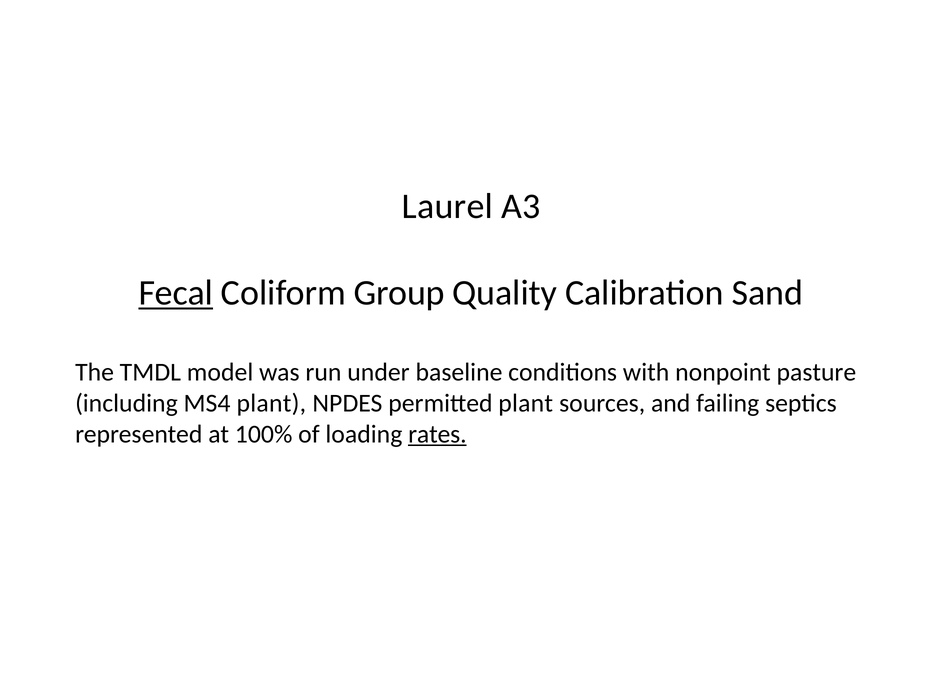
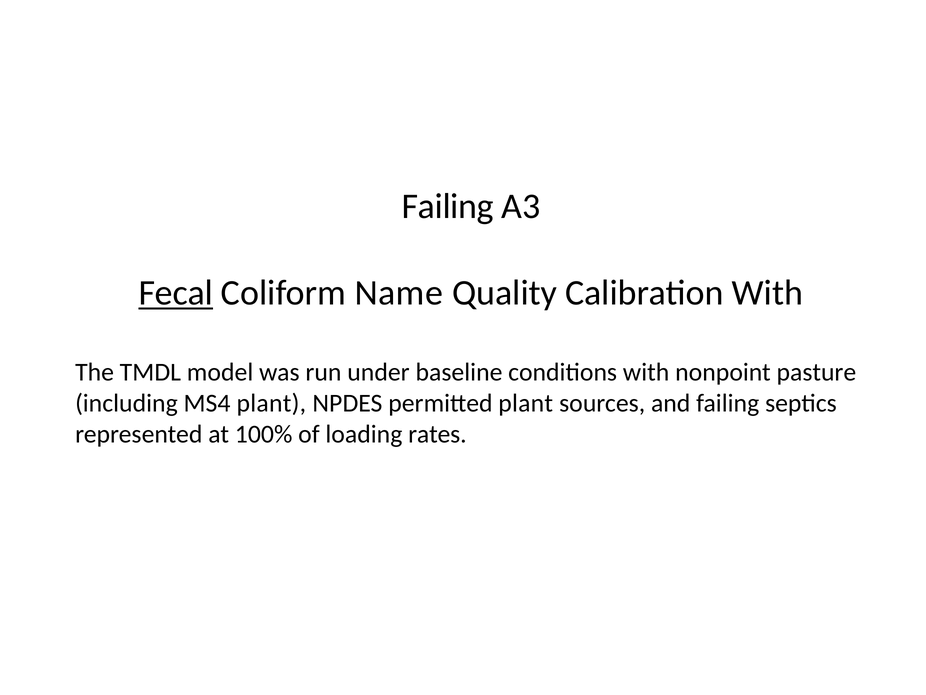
Laurel: Laurel -> Failing (448, 206)
Group: Group -> Name (399, 293)
Calibration Sand: Sand -> With (767, 293)
rates underline: present -> none (437, 434)
